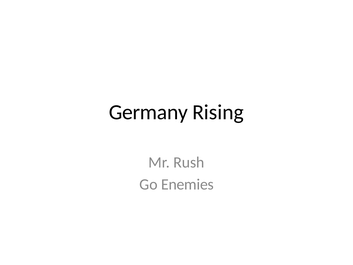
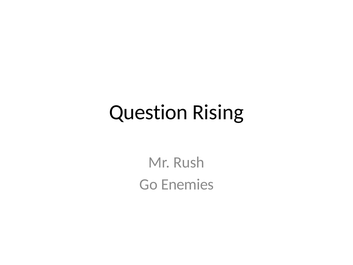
Germany: Germany -> Question (148, 112)
